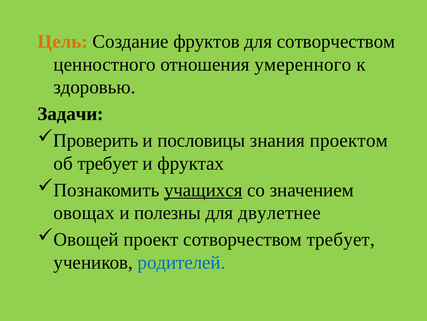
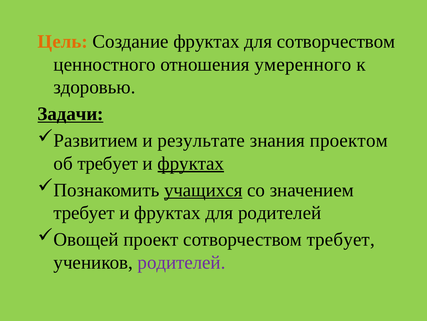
Создание фруктов: фруктов -> фруктах (207, 41)
Задачи underline: none -> present (71, 114)
Проверить: Проверить -> Развитием (96, 140)
пословицы: пословицы -> результате (201, 140)
фруктах underline: none -> present (191, 163)
овощах: овощах -> требует (84, 212)
полезны: полезны -> фруктах (168, 212)
для двулетнее: двулетнее -> родителей (280, 212)
родителей colour: blue -> purple (182, 262)
